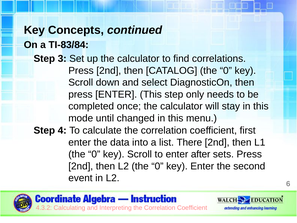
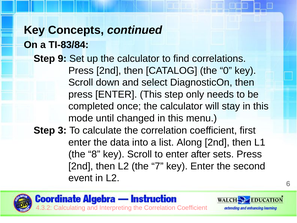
3: 3 -> 9 (62, 59)
4: 4 -> 3 (62, 130)
There: There -> Along (189, 142)
0: 0 -> 8 (94, 154)
L2 the 0: 0 -> 7 (157, 166)
